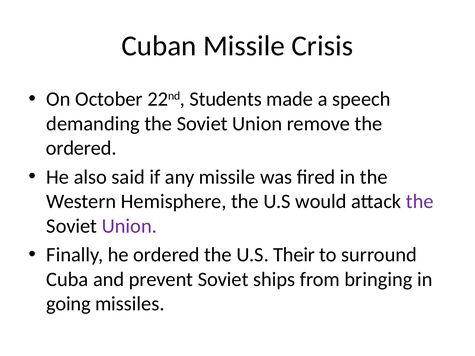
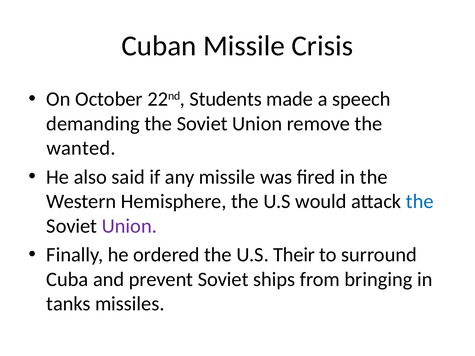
ordered: ordered -> wanted (81, 148)
the colour: purple -> blue (420, 202)
going: going -> tanks (68, 304)
